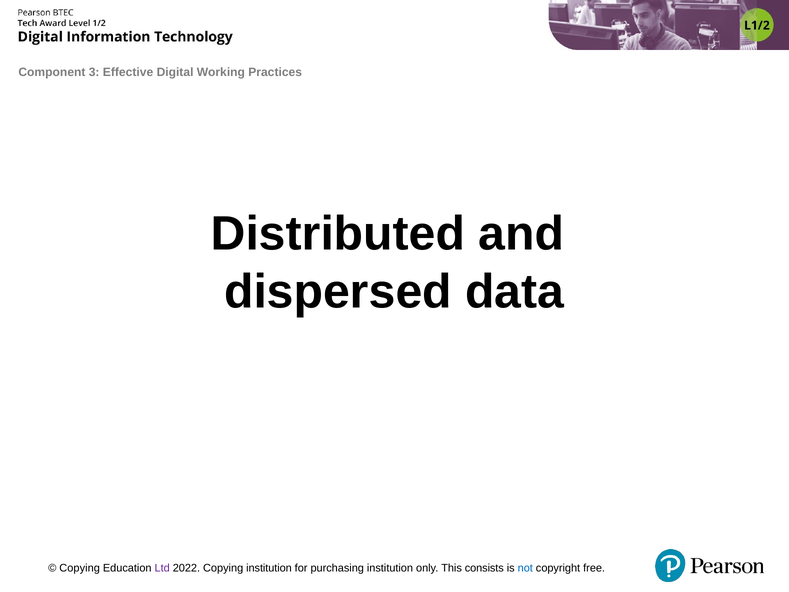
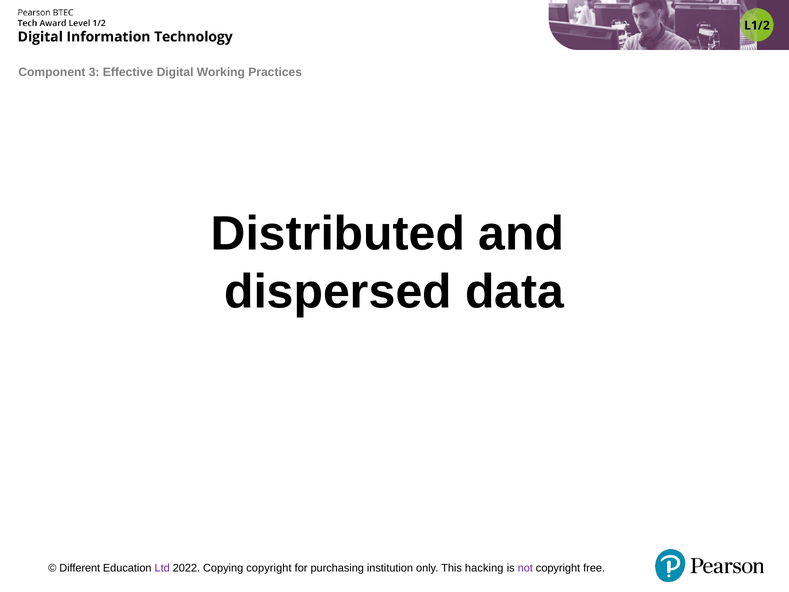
Copying: Copying -> Different (80, 568)
Copying institution: institution -> copyright (269, 568)
consists: consists -> hacking (484, 568)
not colour: blue -> purple (525, 568)
